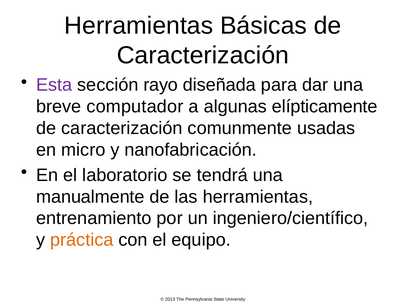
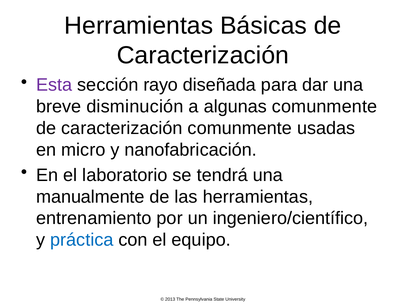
computador: computador -> disminución (135, 107)
algunas elípticamente: elípticamente -> comunmente (325, 107)
práctica colour: orange -> blue (82, 240)
